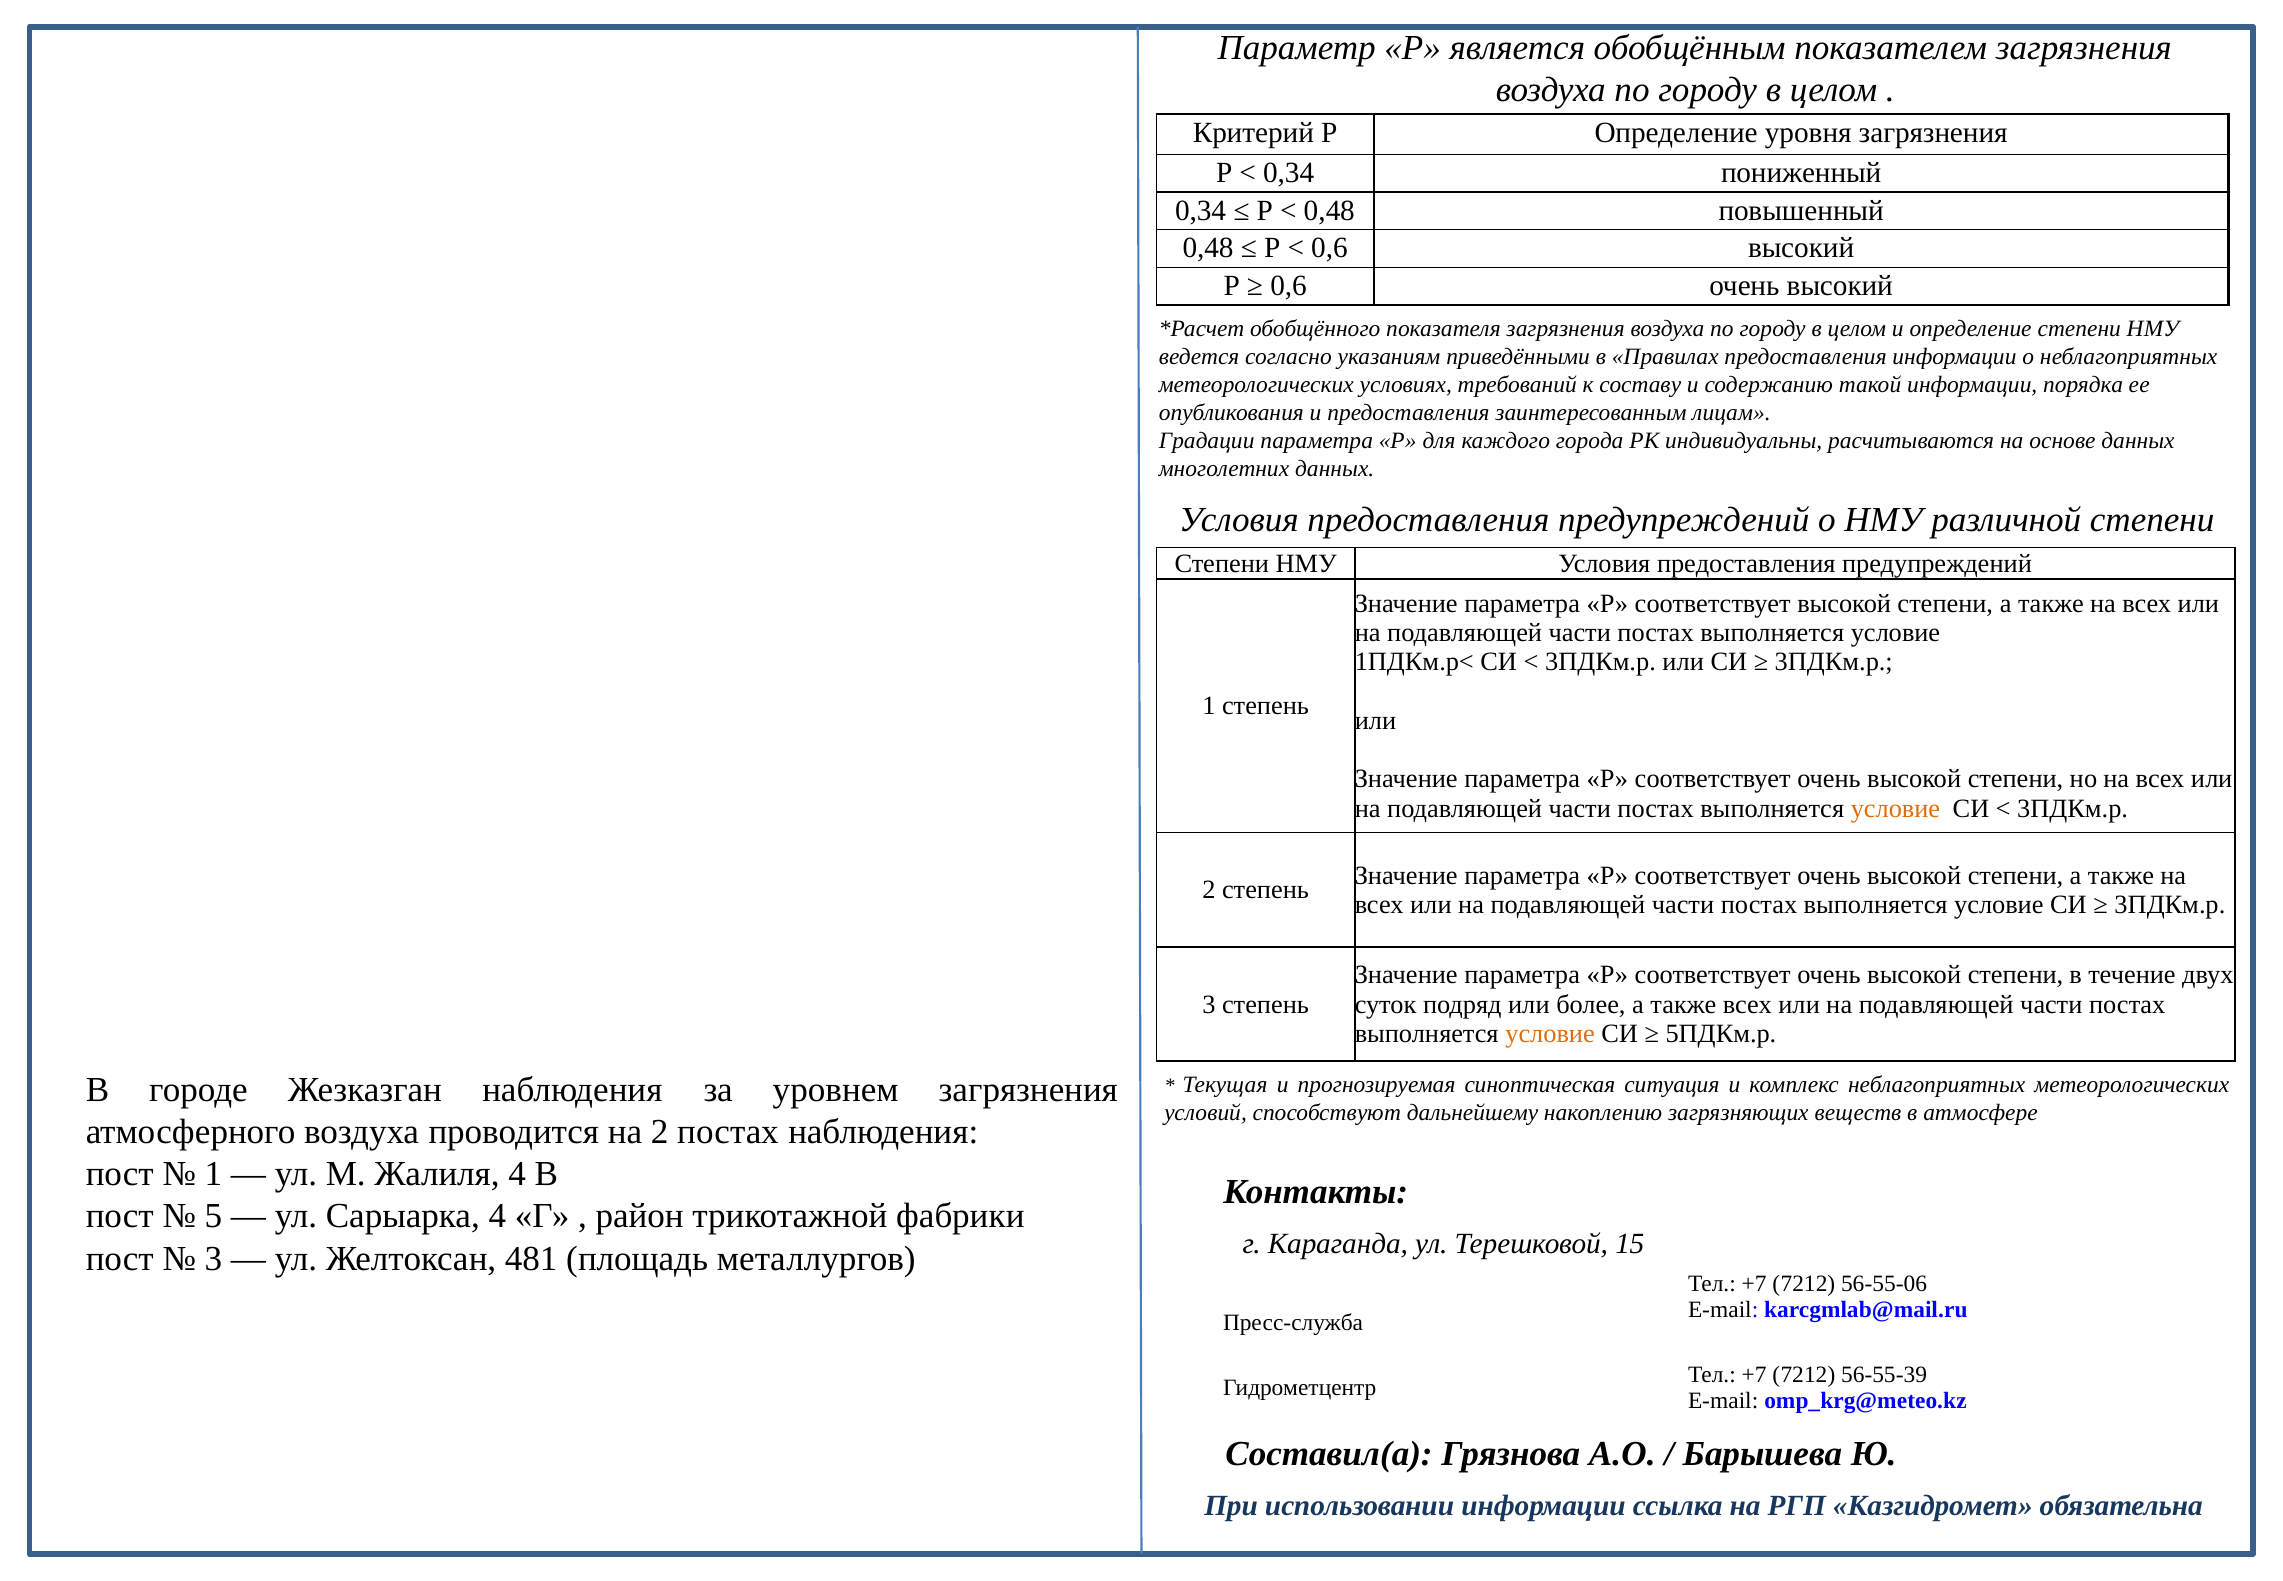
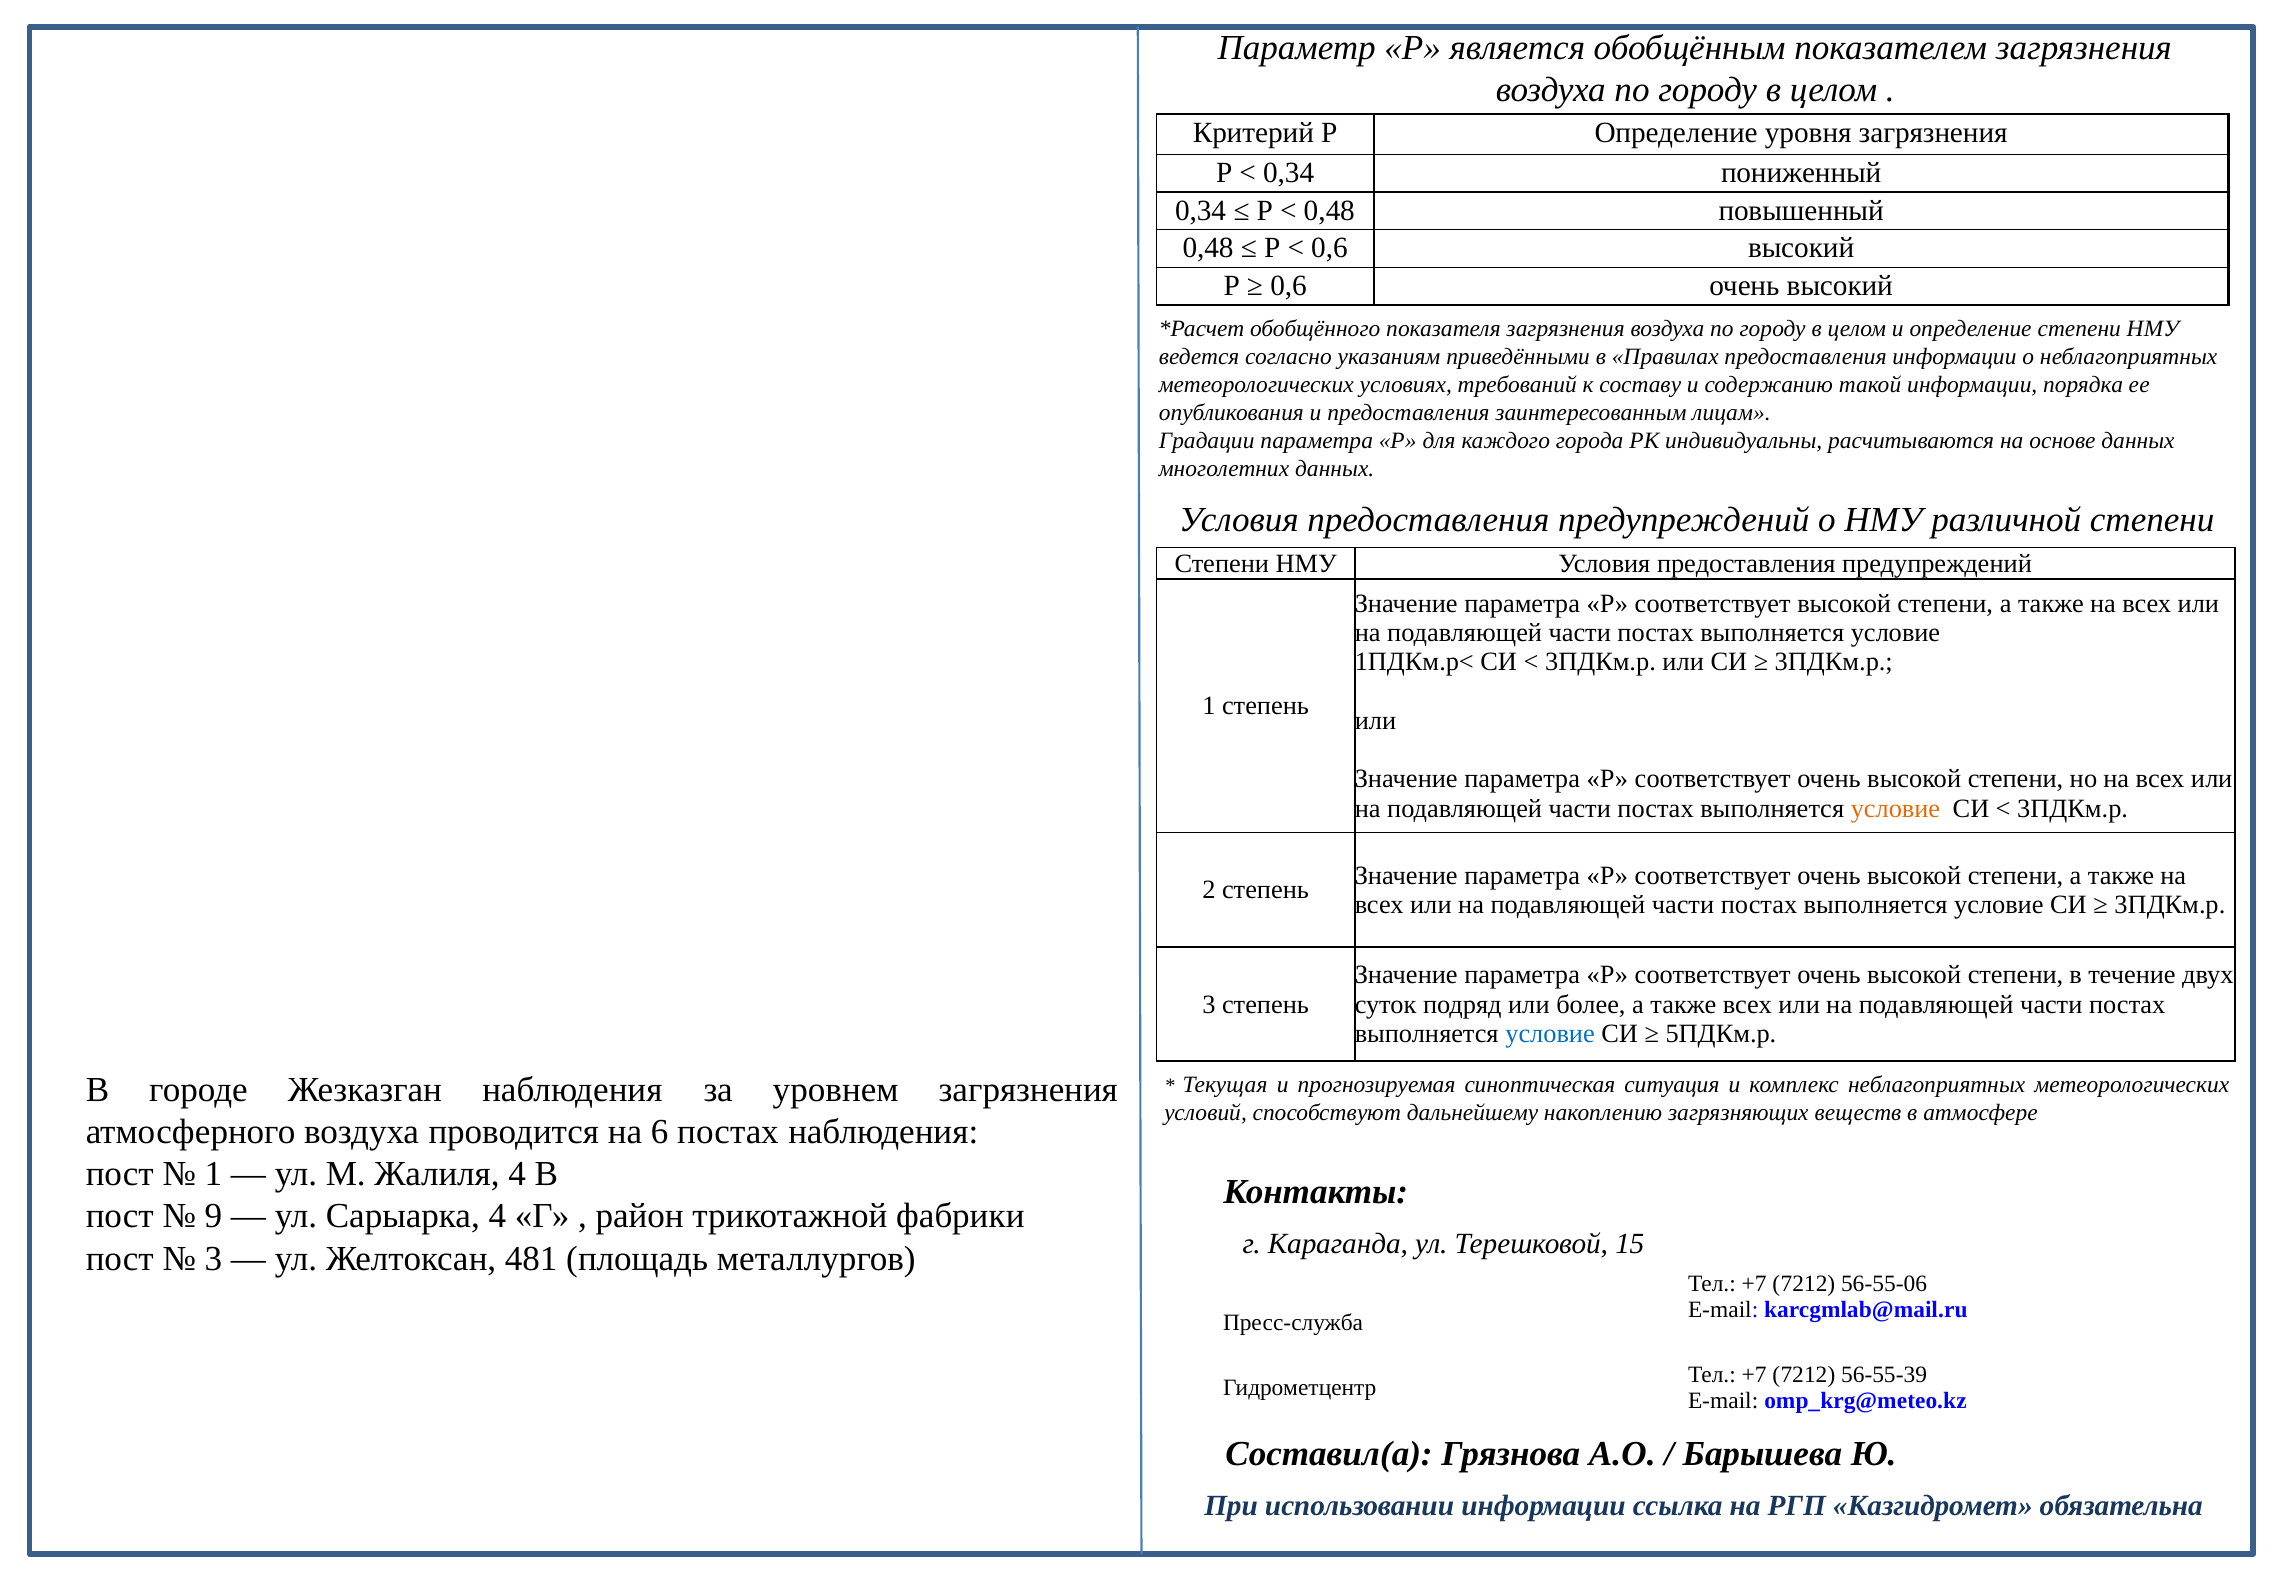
условие colour: orange -> blue (1550, 1033)
на 2: 2 -> 6 (660, 1132)
5: 5 -> 9 (213, 1216)
